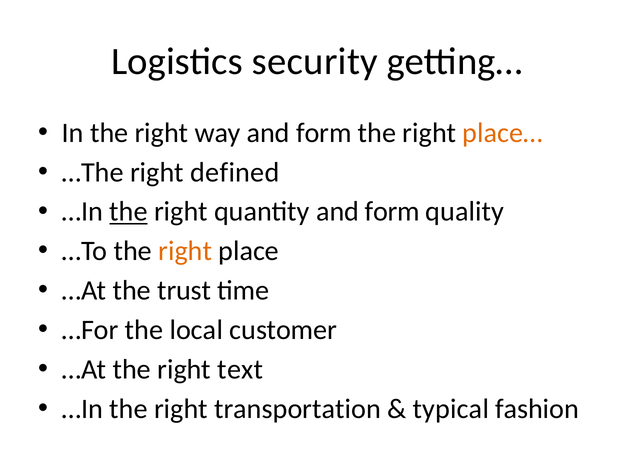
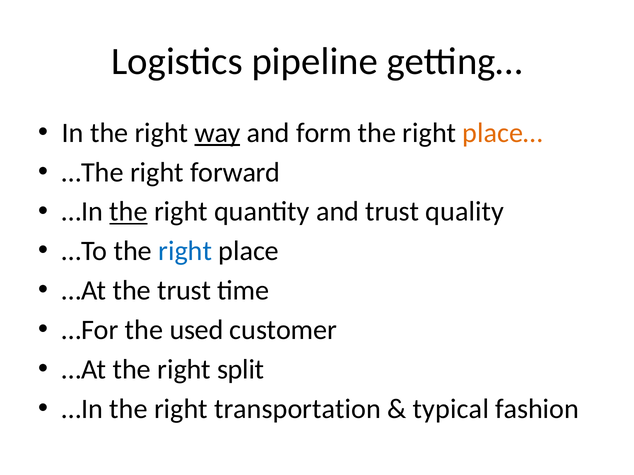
security: security -> pipeline (315, 61)
way underline: none -> present (218, 133)
defined: defined -> forward (235, 172)
quantity and form: form -> trust (392, 212)
right colour: orange -> blue (185, 251)
local: local -> used (196, 330)
text: text -> split (241, 370)
